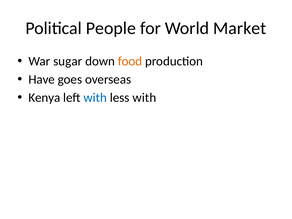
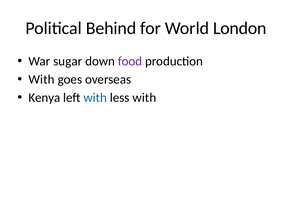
People: People -> Behind (111, 28)
Market: Market -> London (240, 28)
food colour: orange -> purple (130, 61)
Have: Have -> With (42, 79)
